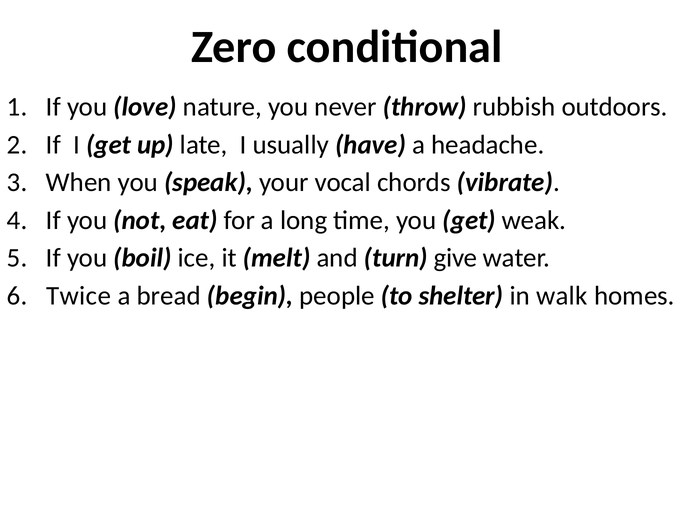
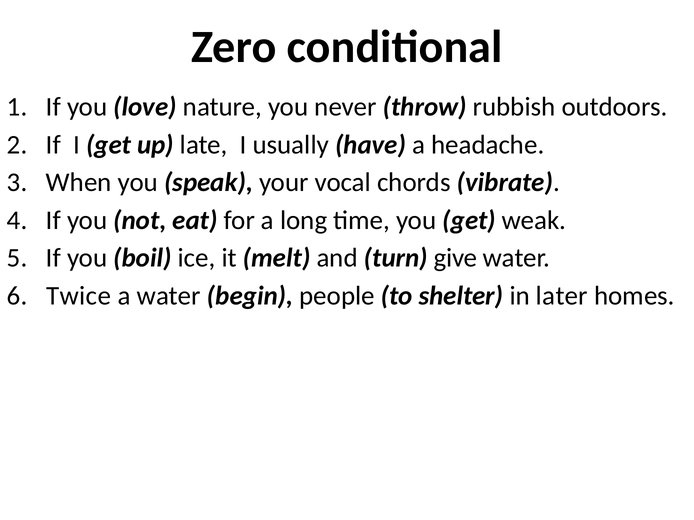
a bread: bread -> water (169, 296)
walk: walk -> later (562, 296)
